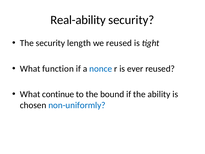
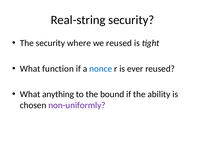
Real-ability: Real-ability -> Real-string (78, 20)
length: length -> where (79, 43)
continue: continue -> anything (58, 94)
non-uniformly colour: blue -> purple (77, 105)
